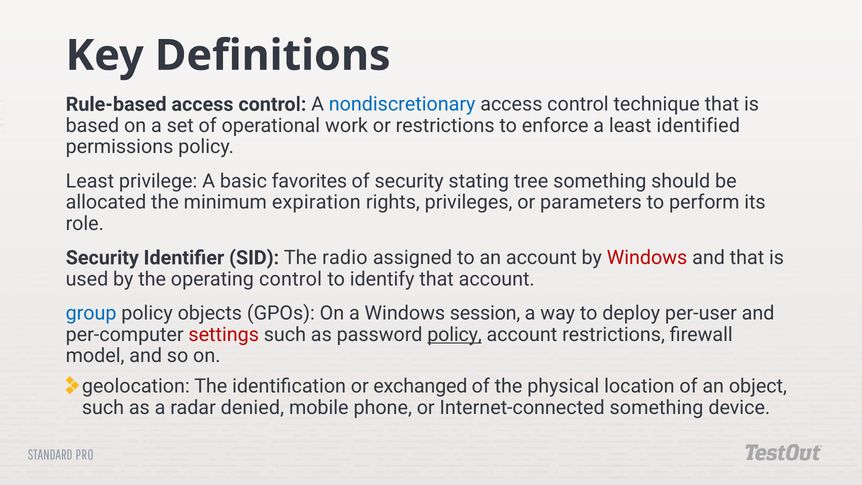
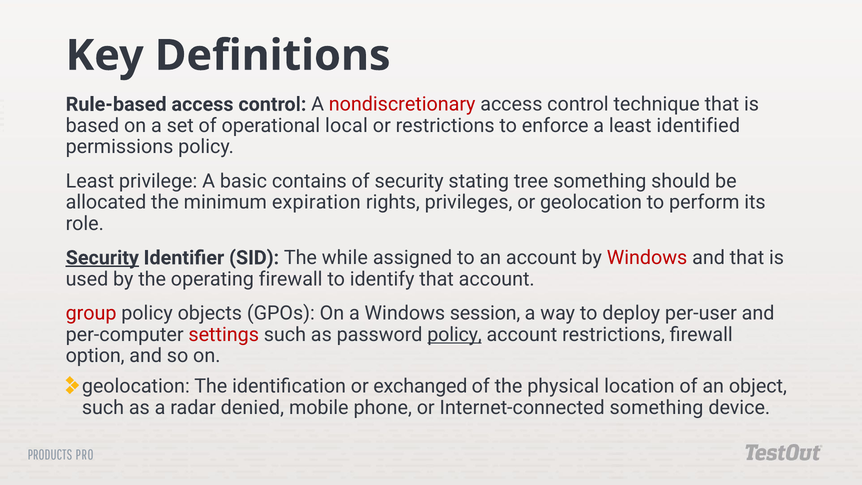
nondiscretionary colour: blue -> red (402, 104)
work: work -> local (346, 126)
favorites: favorites -> contains (309, 181)
or parameters: parameters -> geolocation (591, 202)
Security underline: none -> present (102, 258)
radio: radio -> while (345, 258)
operating control: control -> firewall (291, 279)
group colour: blue -> red (91, 313)
model: model -> option (95, 356)
STANDARD: STANDARD -> PRODUCTS (50, 455)
